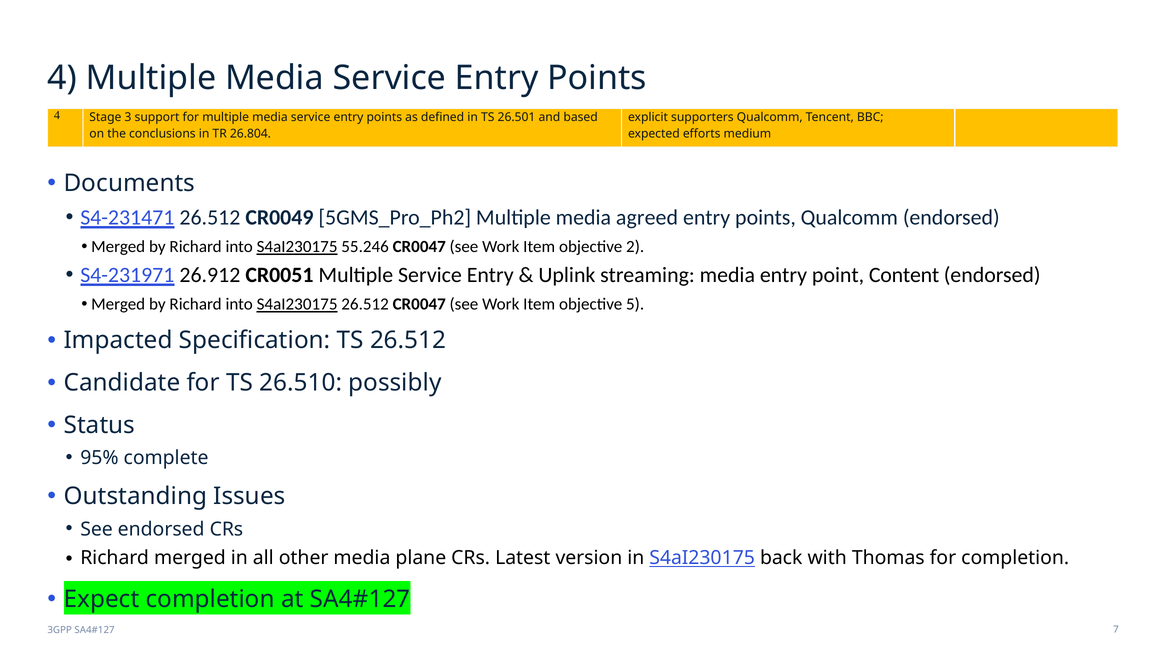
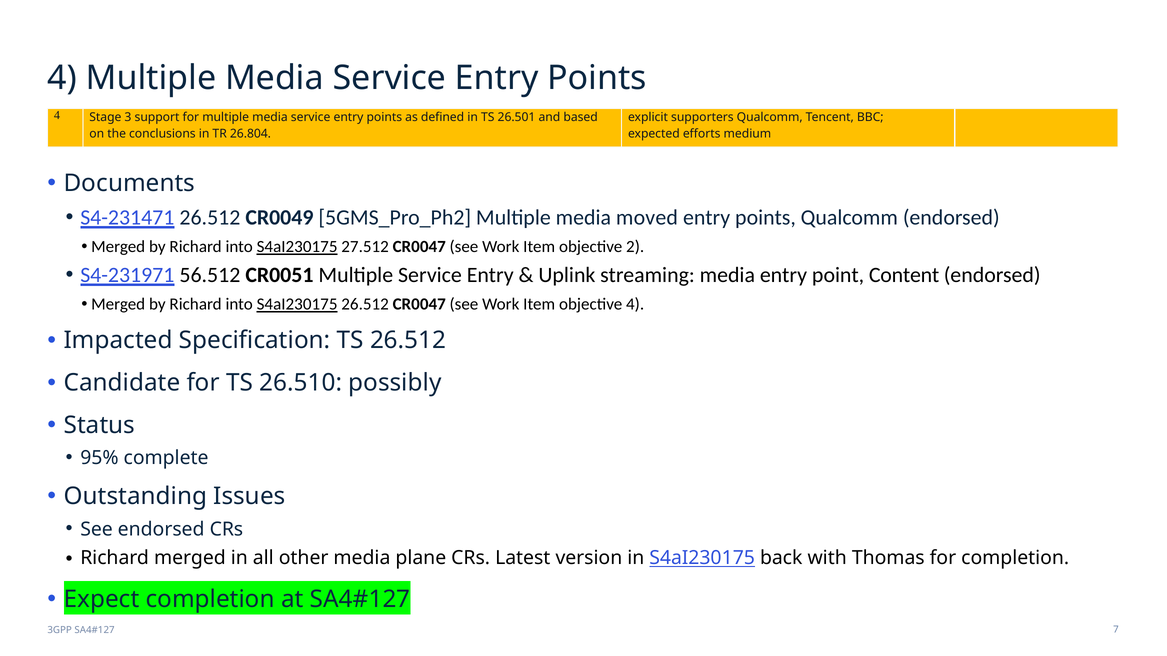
agreed: agreed -> moved (647, 218)
55.246: 55.246 -> 27.512 (365, 247)
26.912: 26.912 -> 56.512 (210, 275)
objective 5: 5 -> 4 (635, 304)
